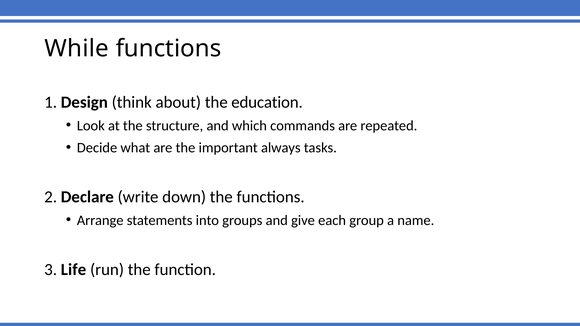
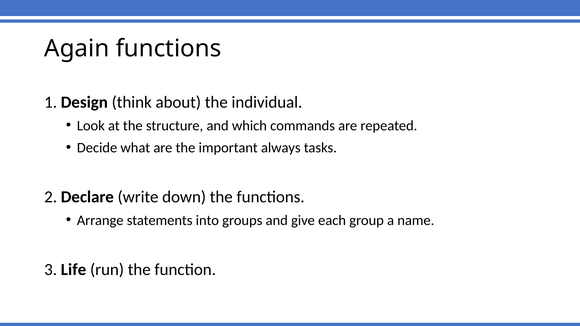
While: While -> Again (77, 49)
education: education -> individual (267, 102)
